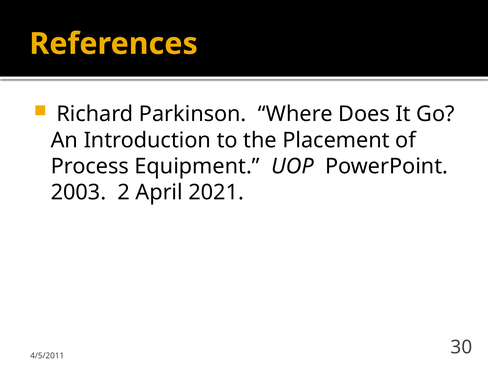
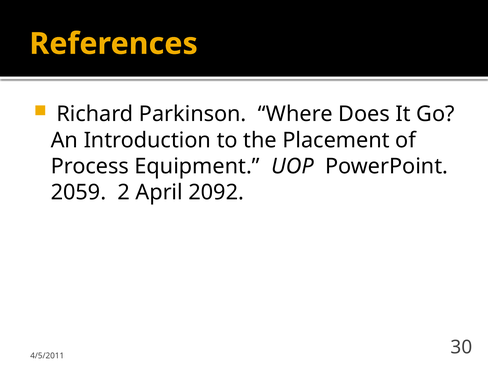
2003: 2003 -> 2059 (78, 192)
2021: 2021 -> 2092 (216, 192)
